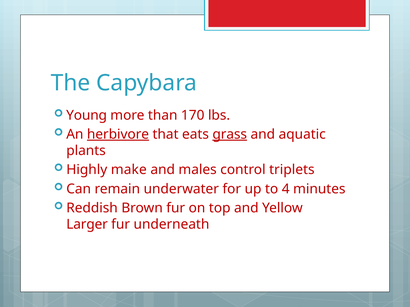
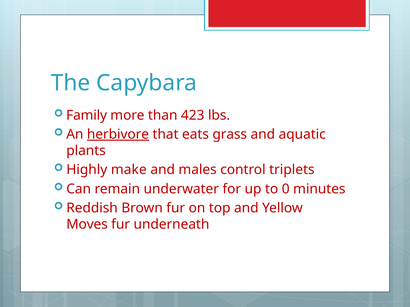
Young: Young -> Family (87, 115)
170: 170 -> 423 (193, 115)
grass underline: present -> none (230, 135)
4: 4 -> 0 (286, 189)
Larger: Larger -> Moves (87, 225)
